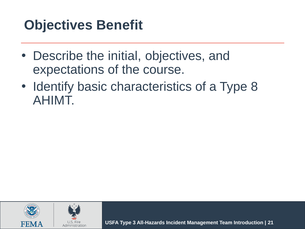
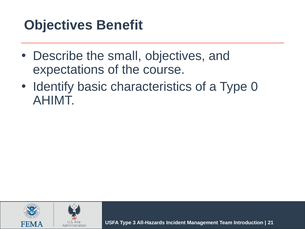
initial: initial -> small (125, 56)
8: 8 -> 0 (254, 87)
